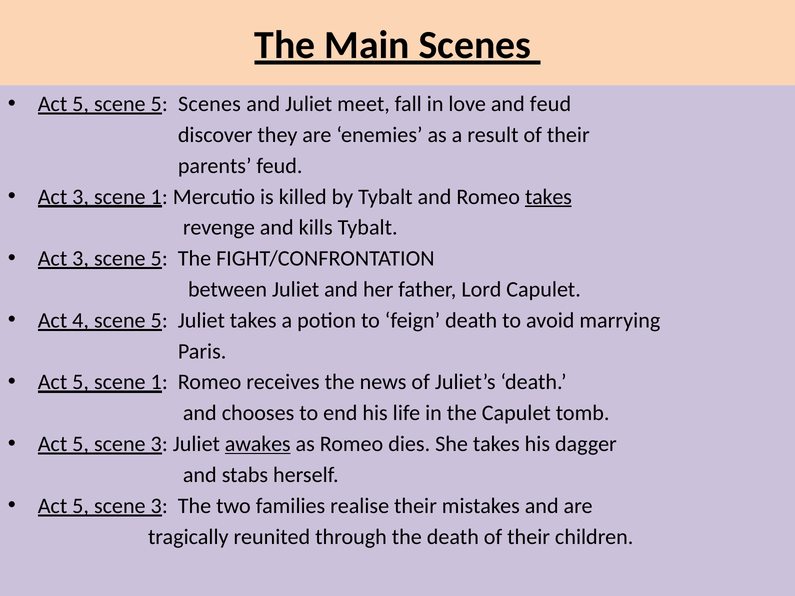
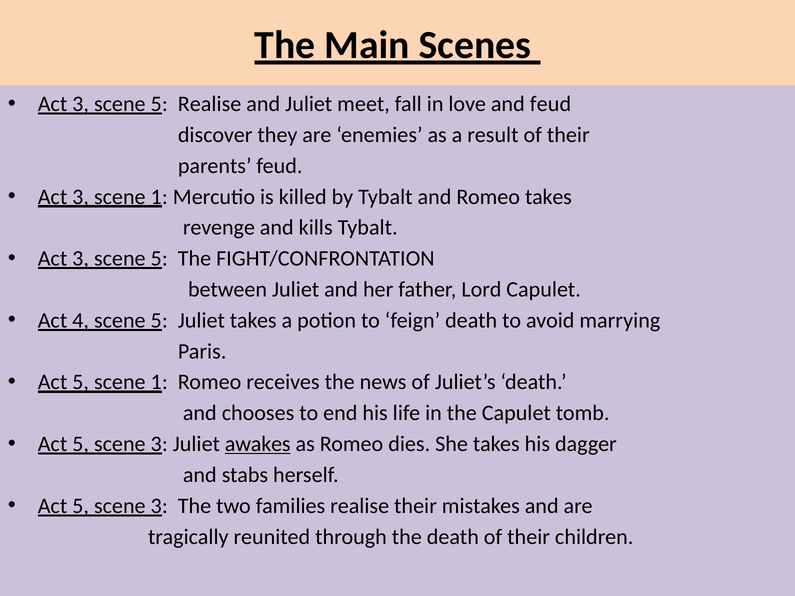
5: 5 -> 3 (81, 104)
5 Scenes: Scenes -> Realise (210, 104)
takes underline: present -> none (548, 197)
